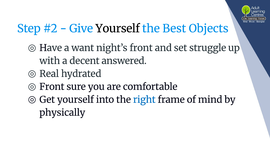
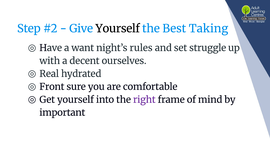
Objects: Objects -> Taking (209, 29)
night’s front: front -> rules (141, 48)
answered: answered -> ourselves (124, 61)
right colour: blue -> purple (144, 100)
physically: physically -> important (62, 113)
